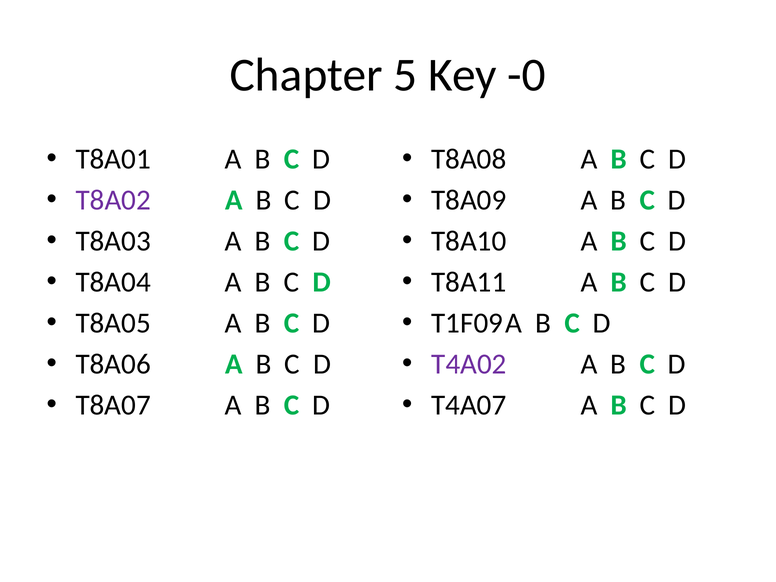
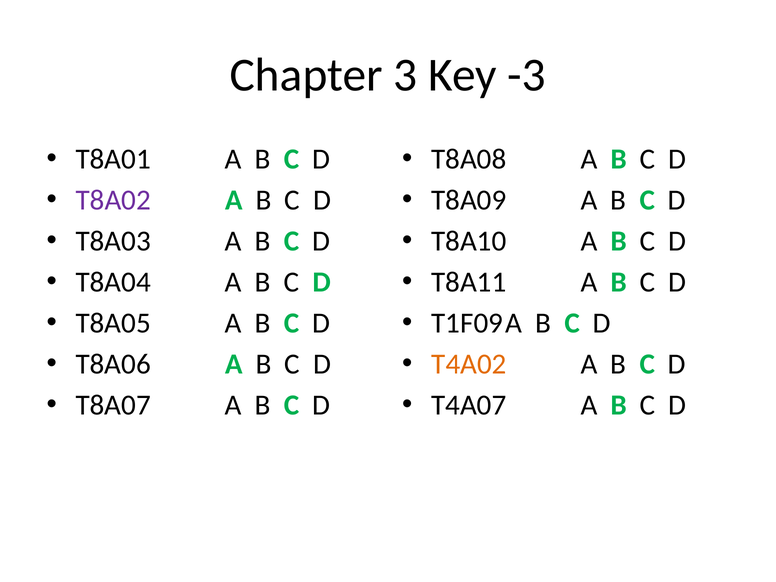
5: 5 -> 3 (405, 75)
-0: -0 -> -3 (527, 75)
T4A02 colour: purple -> orange (469, 364)
